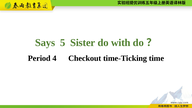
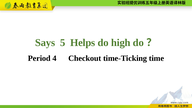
Sister: Sister -> Helps (83, 43)
with: with -> high (121, 43)
